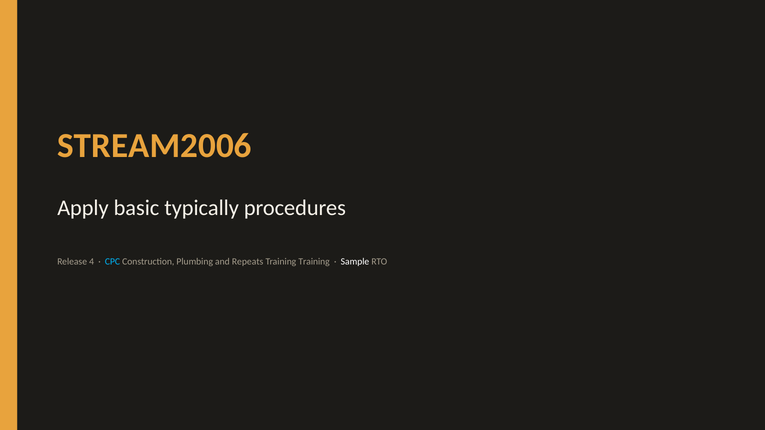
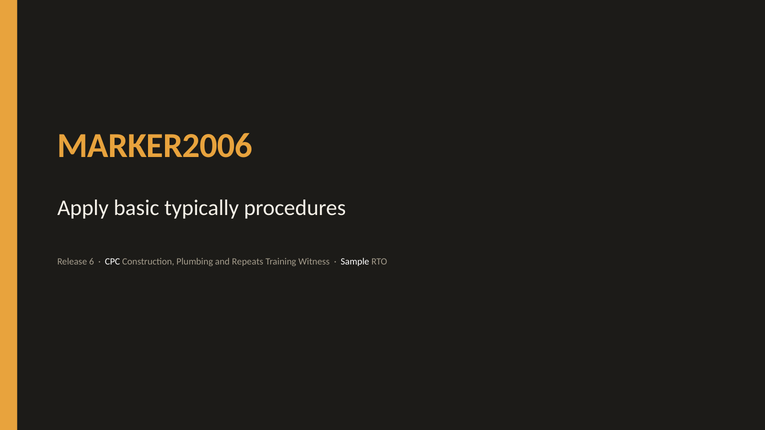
STREAM2006: STREAM2006 -> MARKER2006 (155, 146)
4: 4 -> 6 (92, 262)
CPC colour: light blue -> white (113, 262)
Training Training: Training -> Witness (314, 262)
